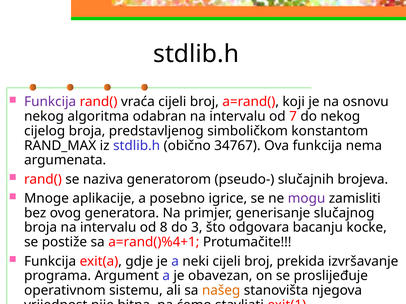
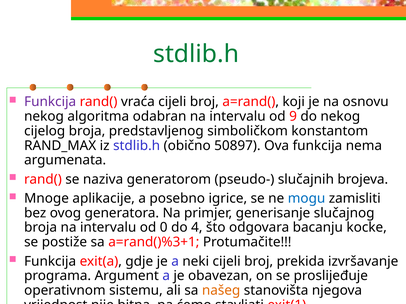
stdlib.h colour: black -> green (196, 54)
7: 7 -> 9 (293, 117)
34767: 34767 -> 50897 (237, 146)
mogu colour: purple -> blue (307, 199)
8: 8 -> 0 (164, 228)
3: 3 -> 4 (197, 228)
a=rand()%4+1: a=rand()%4+1 -> a=rand()%3+1 (154, 243)
